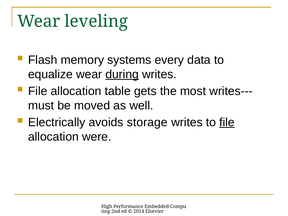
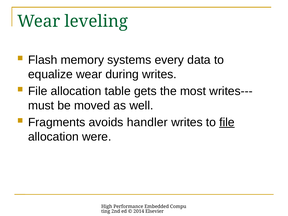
during underline: present -> none (122, 74)
Electrically: Electrically -> Fragments (57, 122)
storage: storage -> handler (147, 122)
